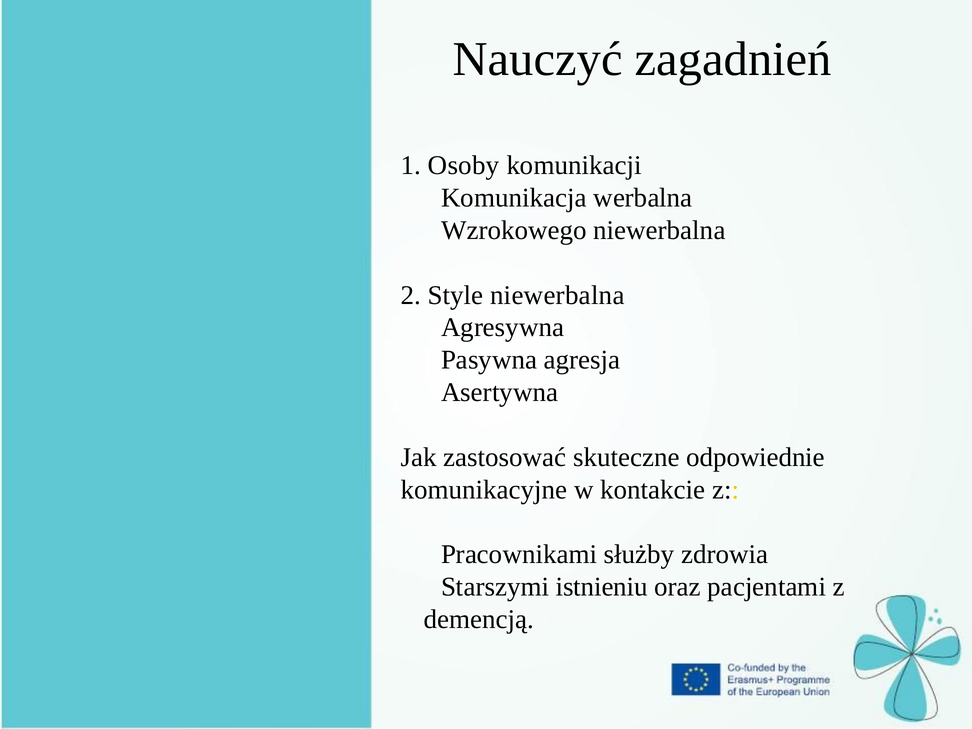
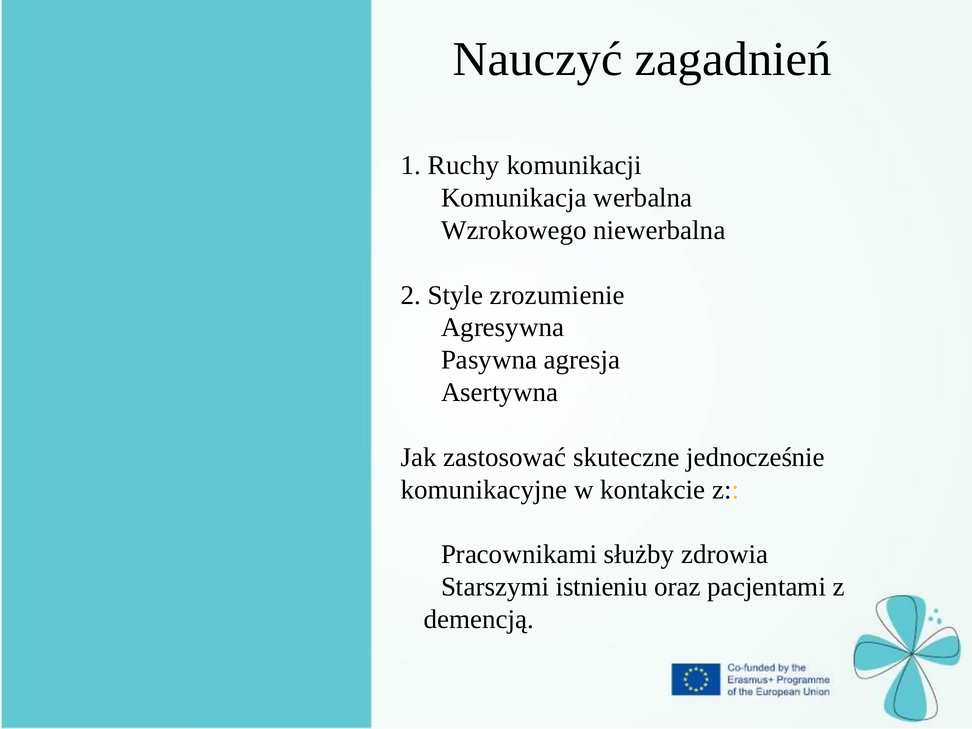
Osoby: Osoby -> Ruchy (464, 165)
Style niewerbalna: niewerbalna -> zrozumienie (557, 295)
odpowiednie: odpowiednie -> jednocześnie (756, 457)
